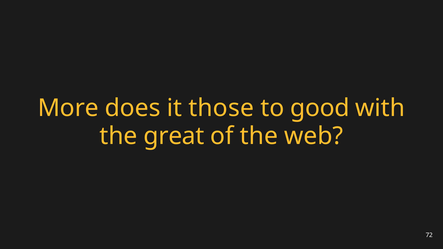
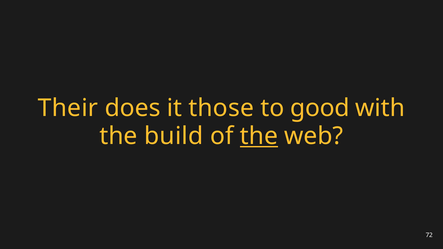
More: More -> Their (68, 108)
great: great -> build (174, 136)
the underline: none -> present (259, 136)
